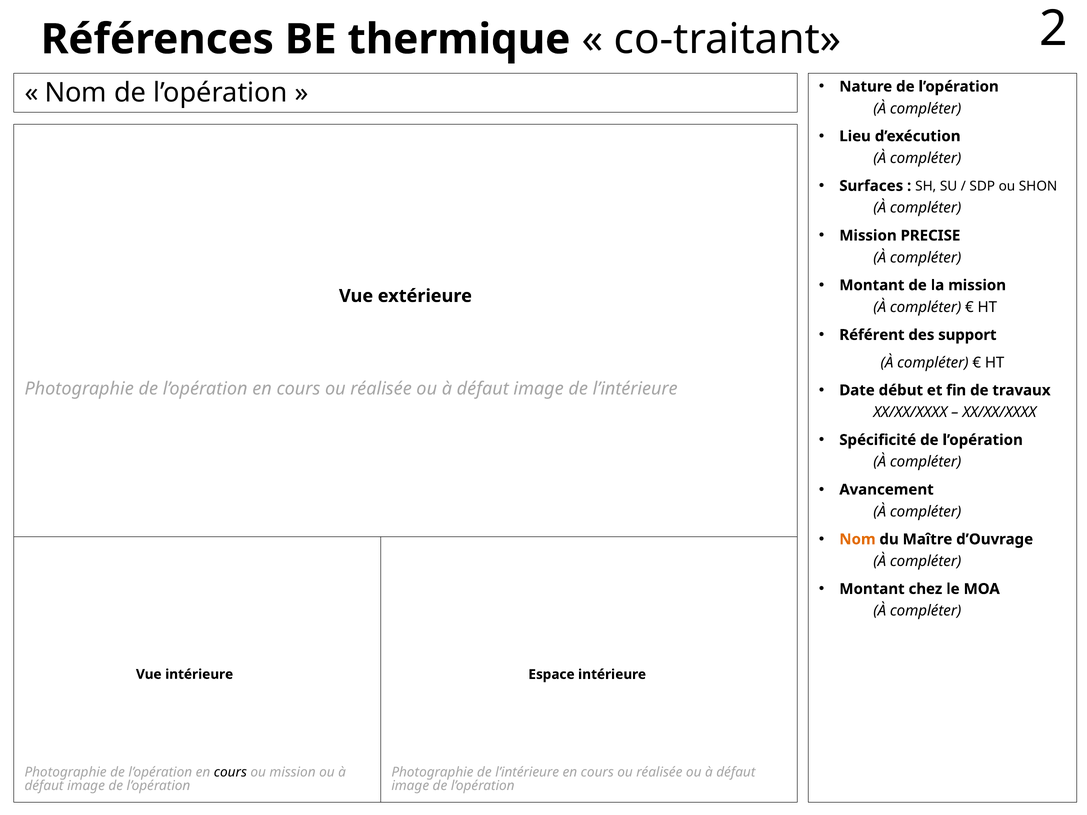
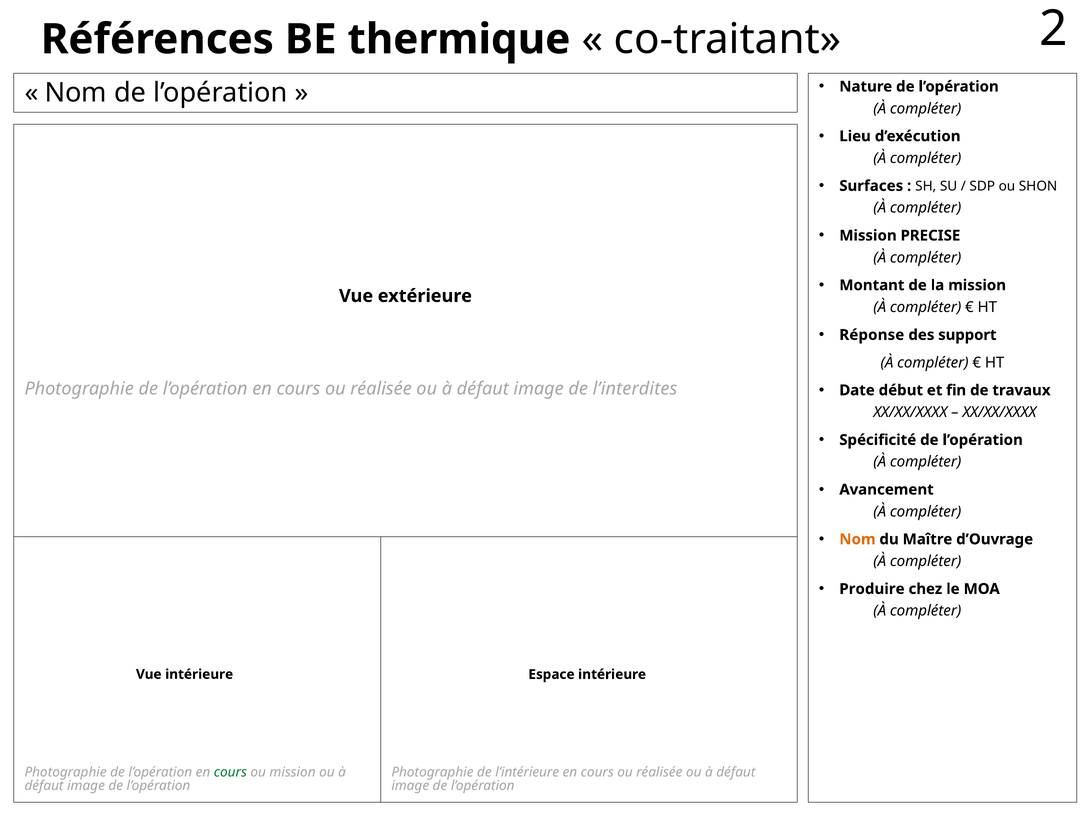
Référent: Référent -> Réponse (872, 335)
image de l’intérieure: l’intérieure -> l’interdites (635, 389)
Montant: Montant -> Produire (872, 589)
cours colour: black -> green (230, 773)
